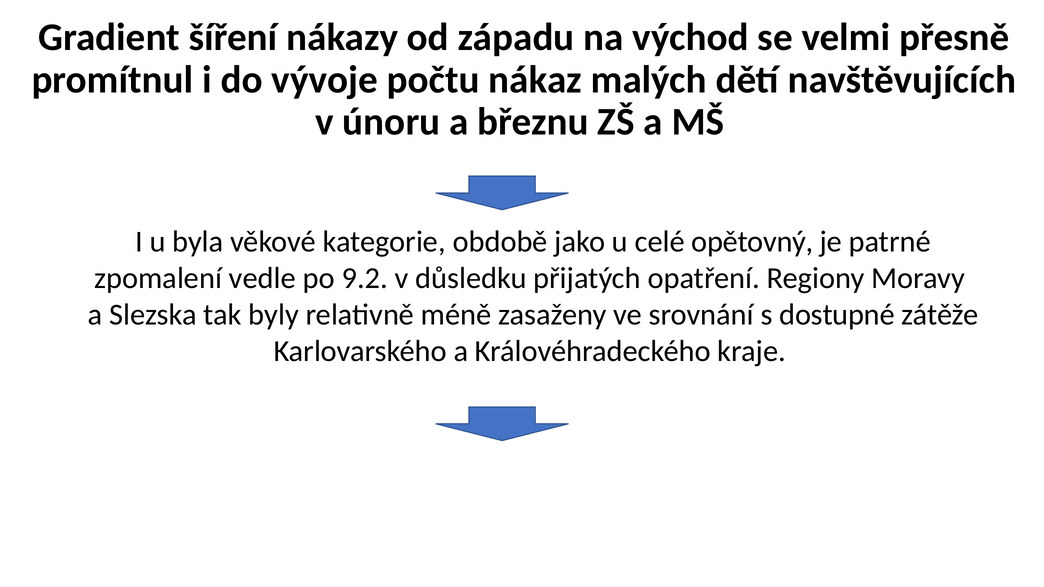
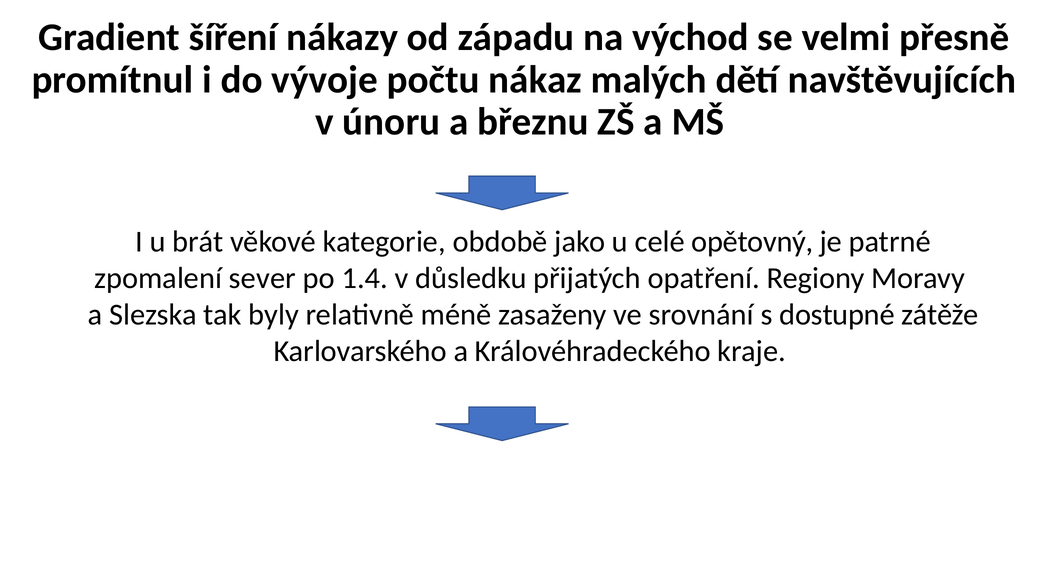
byla: byla -> brát (198, 242)
vedle: vedle -> sever (262, 278)
9.2: 9.2 -> 1.4 (365, 278)
